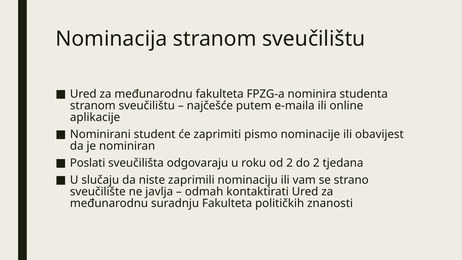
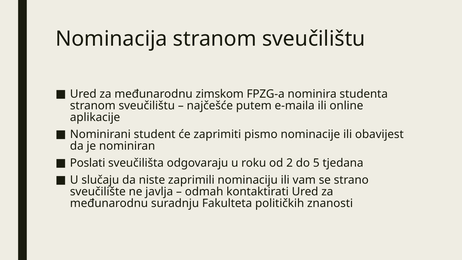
međunarodnu fakulteta: fakulteta -> zimskom (220, 94)
do 2: 2 -> 5 (316, 163)
